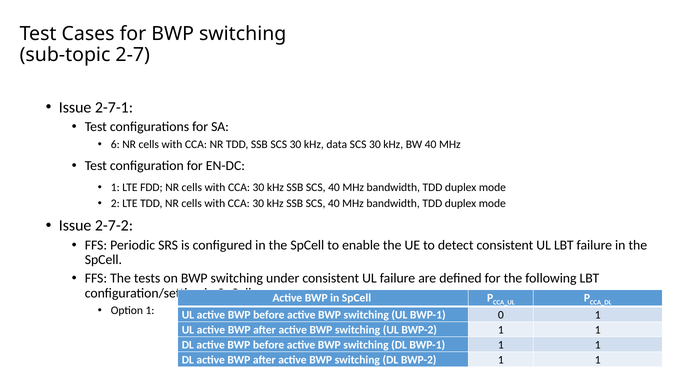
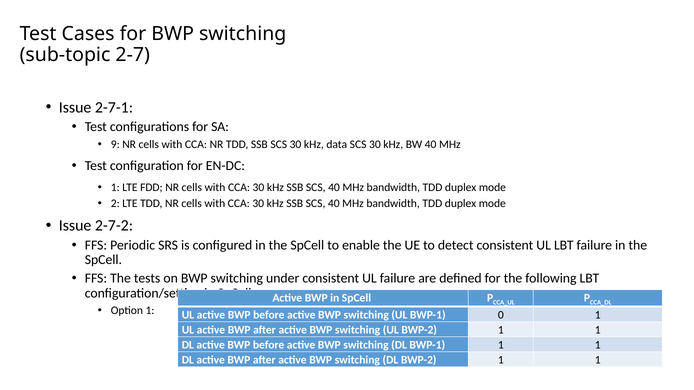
6: 6 -> 9 (115, 144)
